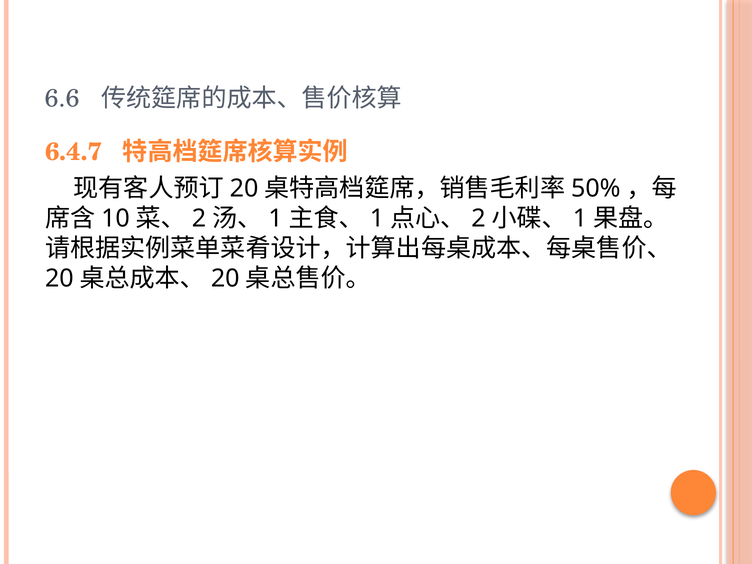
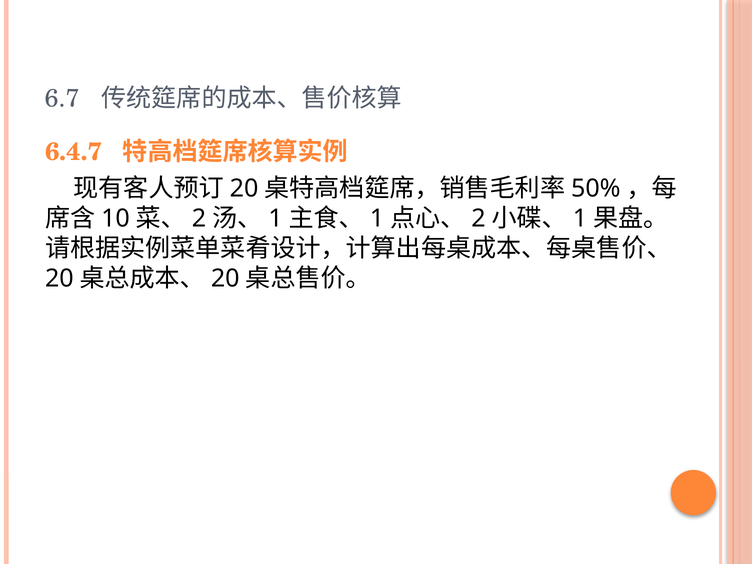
6.6: 6.6 -> 6.7 (62, 98)
